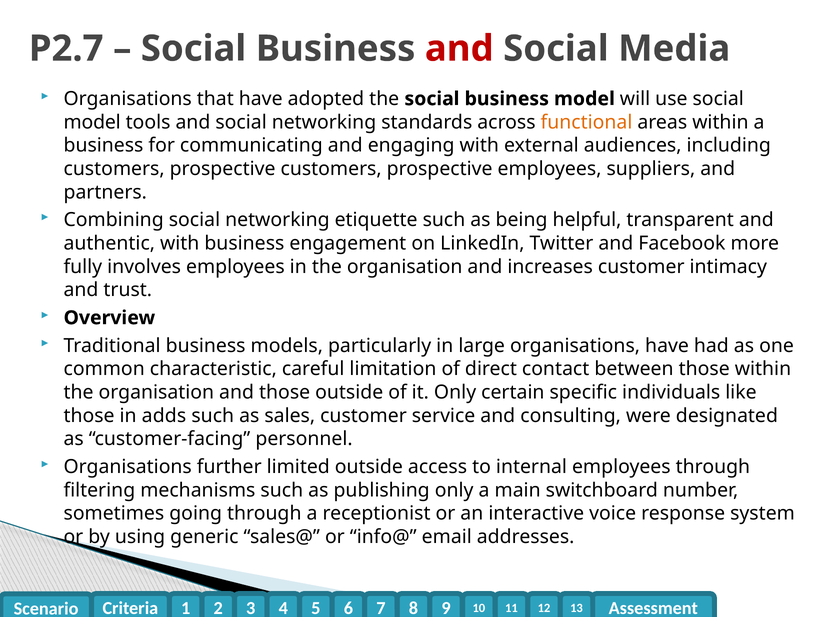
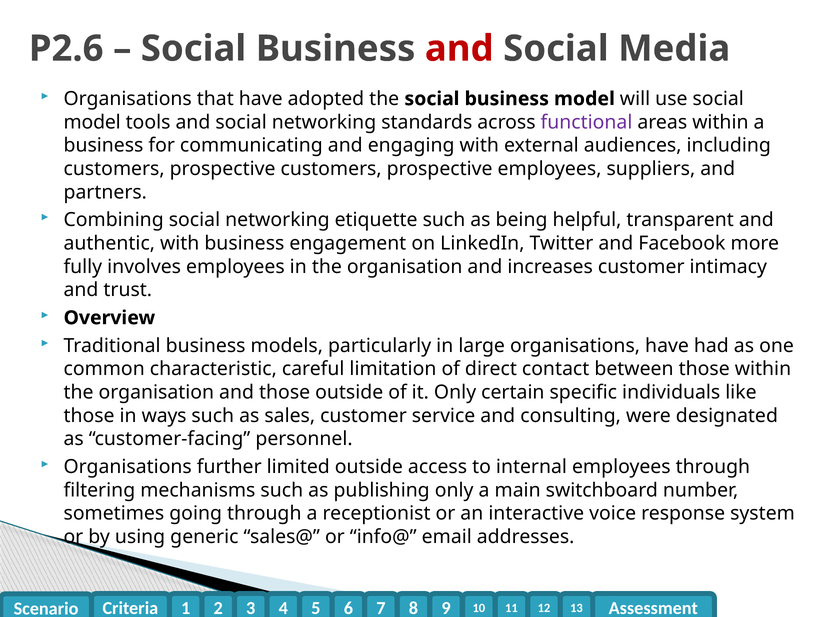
P2.7: P2.7 -> P2.6 (66, 49)
functional colour: orange -> purple (587, 122)
adds: adds -> ways (164, 415)
